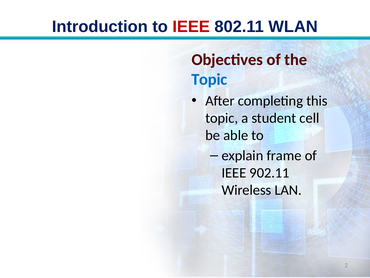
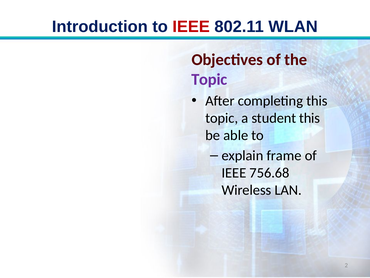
Topic colour: blue -> purple (209, 79)
student cell: cell -> this (310, 118)
902.11: 902.11 -> 756.68 (269, 173)
